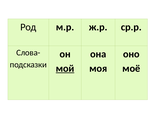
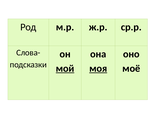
моя underline: none -> present (98, 68)
